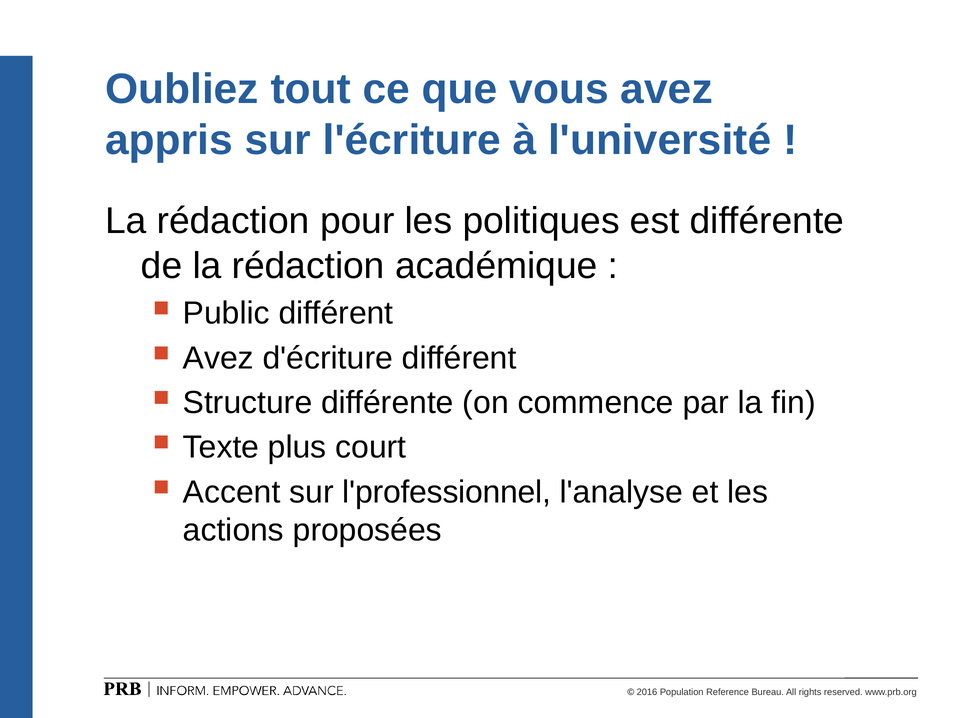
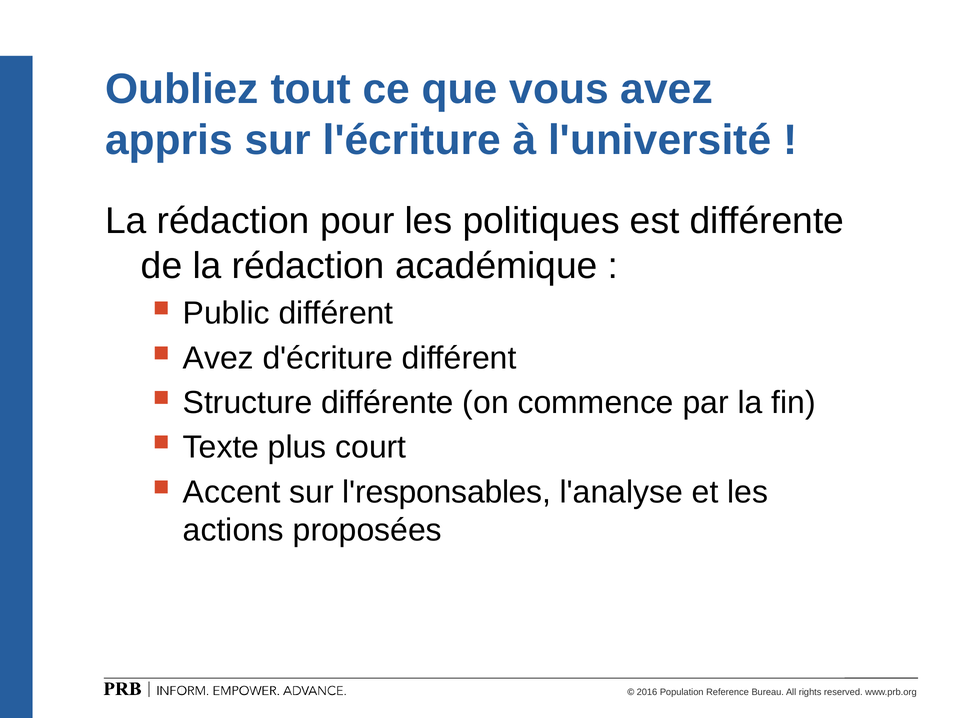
l'professionnel: l'professionnel -> l'responsables (447, 492)
